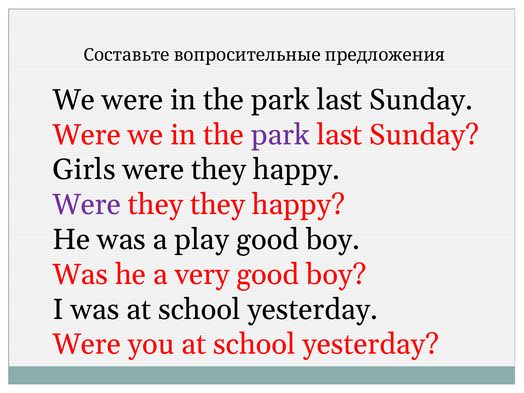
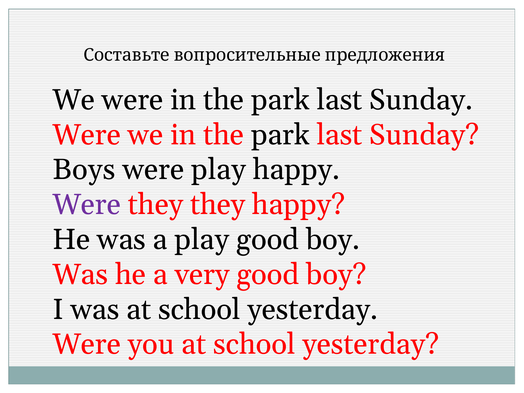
park colour: purple -> black (280, 135)
Girls: Girls -> Boys (84, 170)
they: they -> play (218, 170)
